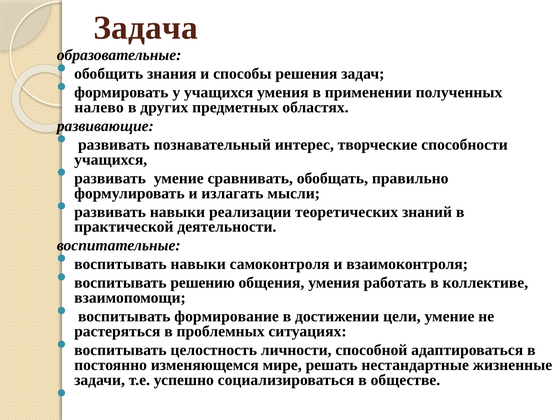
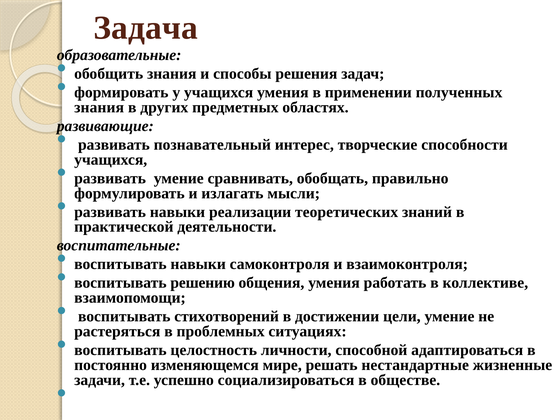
налево: налево -> знания (99, 107)
формирование: формирование -> стихотворений (227, 316)
